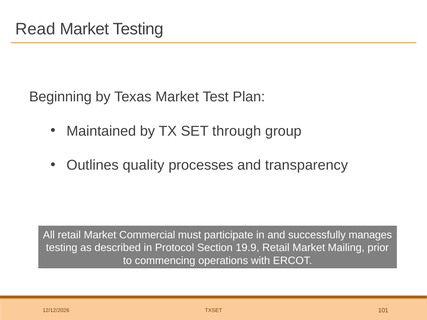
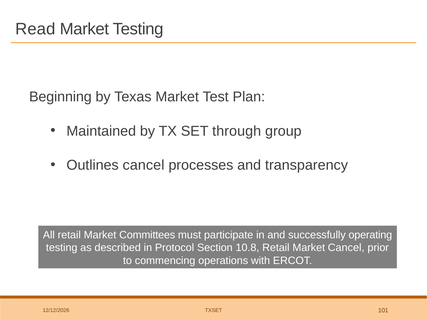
Outlines quality: quality -> cancel (144, 165)
Commercial: Commercial -> Committees (147, 235)
manages: manages -> operating (370, 235)
19.9: 19.9 -> 10.8 (247, 248)
Market Mailing: Mailing -> Cancel (346, 248)
